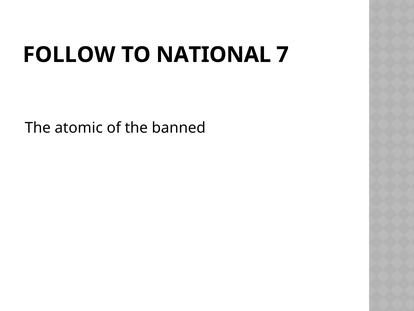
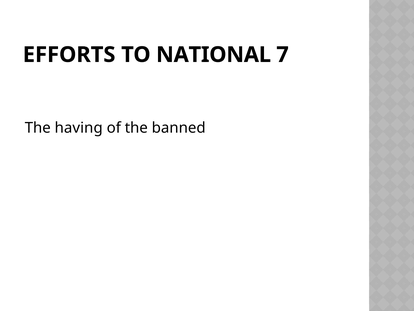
FOLLOW: FOLLOW -> EFFORTS (69, 55)
atomic: atomic -> having (79, 128)
